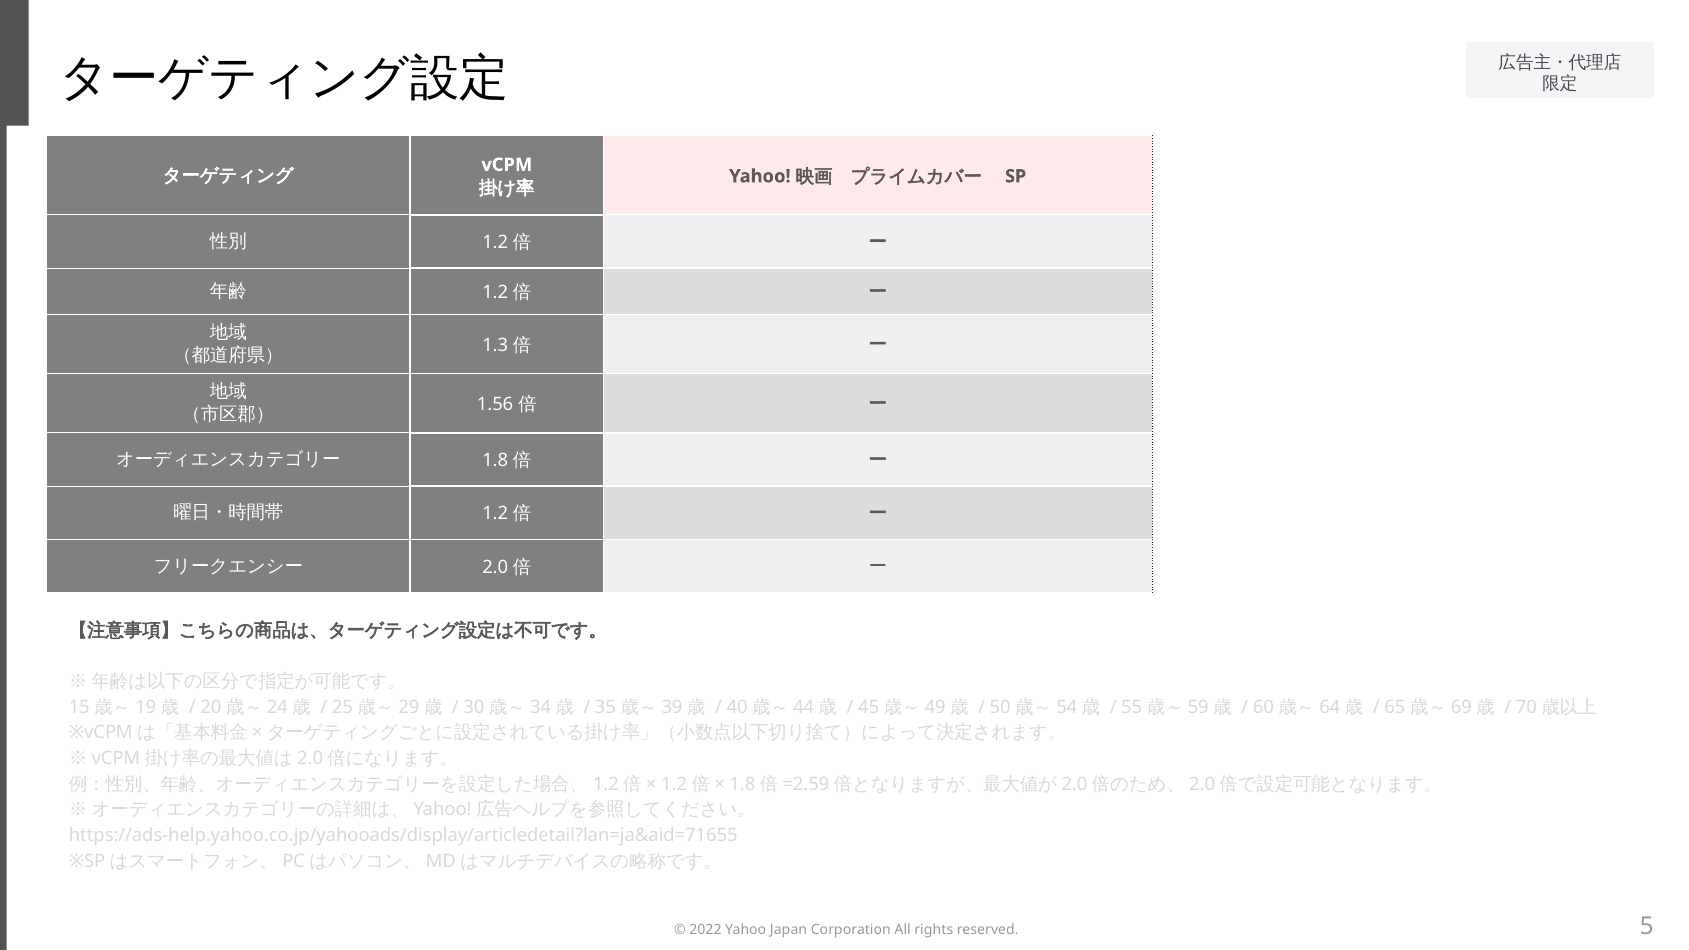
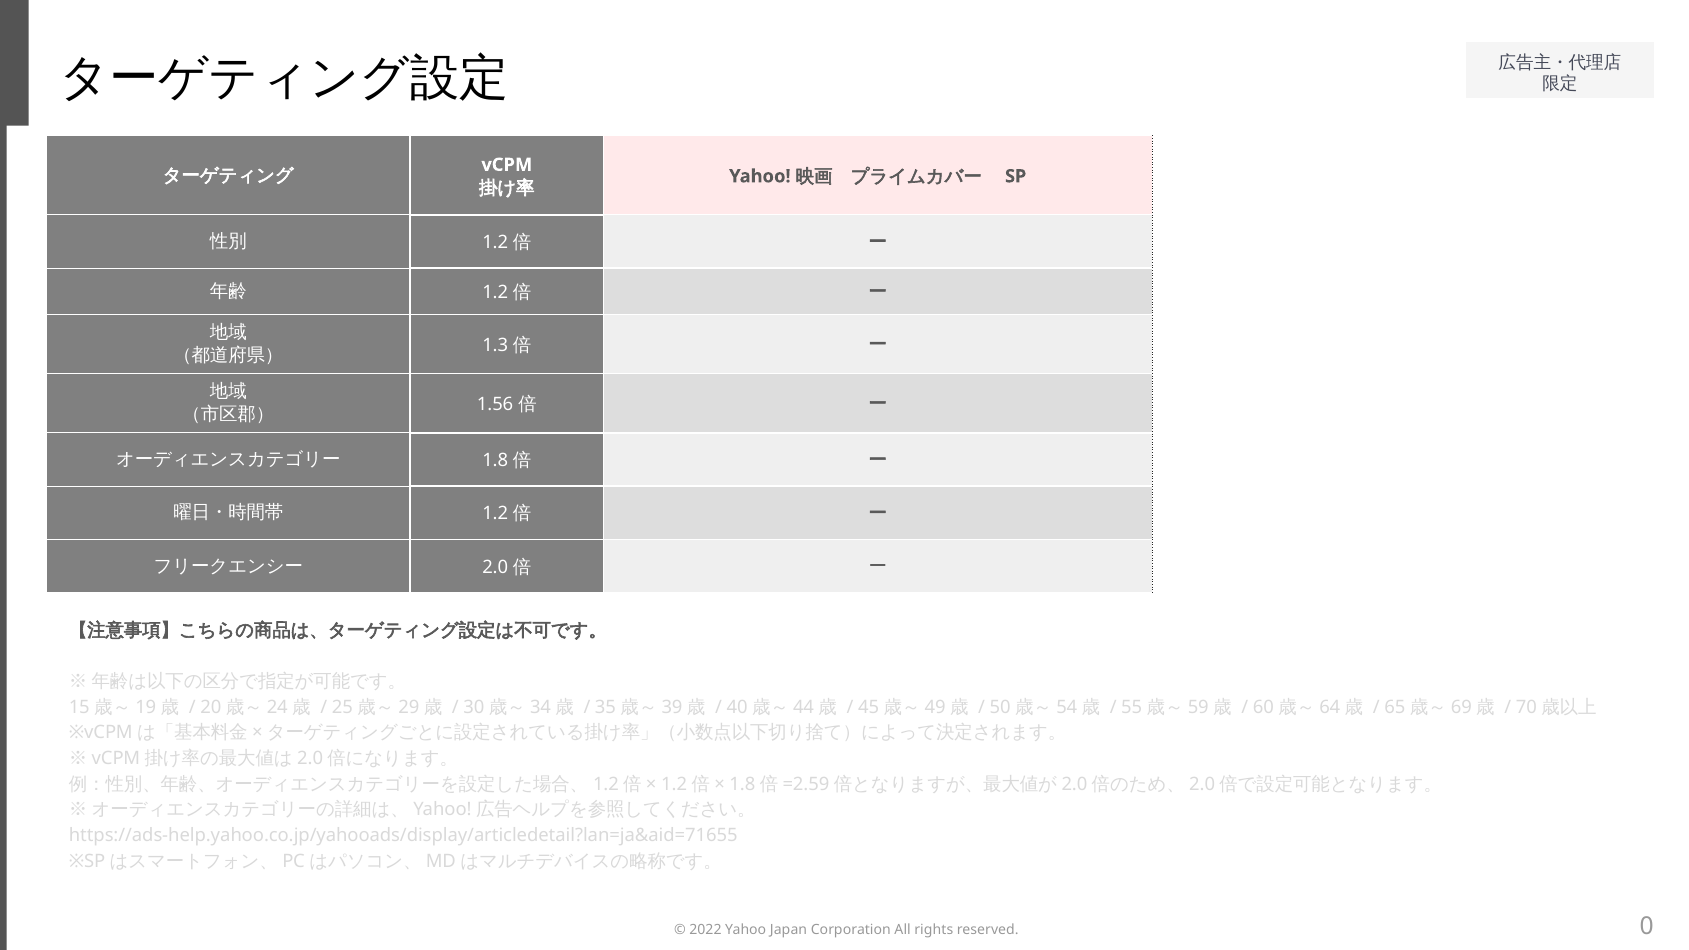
5: 5 -> 0 (1647, 927)
